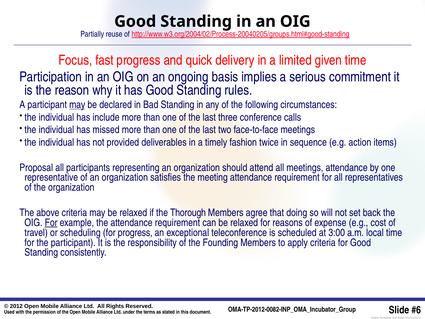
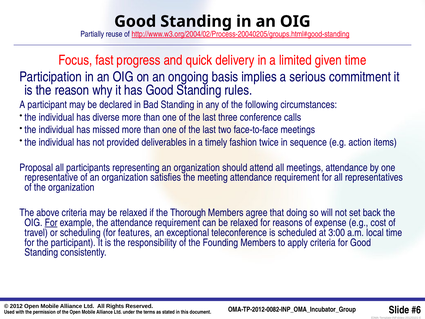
may underline: present -> none (77, 105)
include: include -> diverse (106, 117)
for progress: progress -> features (135, 232)
